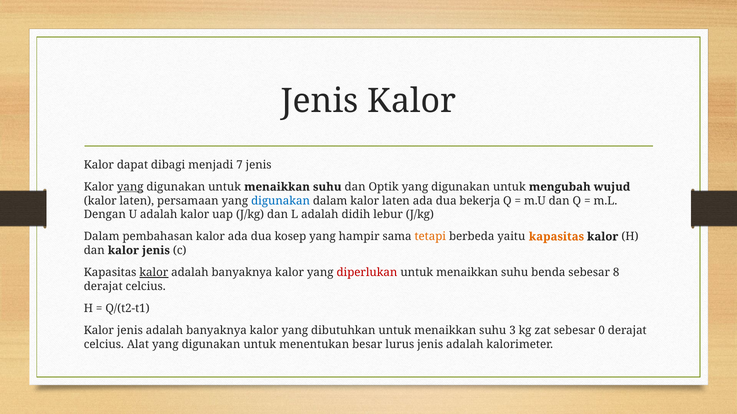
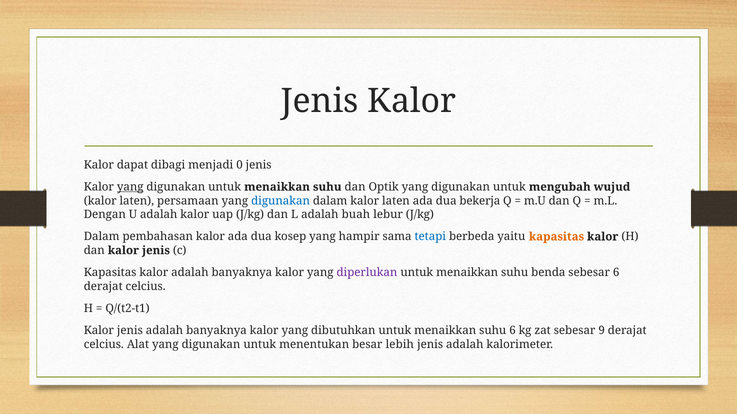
7: 7 -> 0 (240, 165)
didih: didih -> buah (356, 215)
tetapi colour: orange -> blue (430, 237)
kalor underline: present -> none (154, 273)
diperlukan colour: red -> purple (367, 273)
sebesar 8: 8 -> 6 (616, 273)
suhu 3: 3 -> 6 (512, 331)
0: 0 -> 9 (602, 331)
lurus: lurus -> lebih (400, 345)
